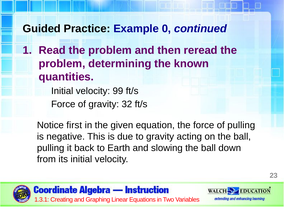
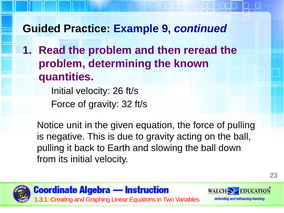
0: 0 -> 9 (166, 29)
99: 99 -> 26 (118, 91)
first: first -> unit (74, 125)
